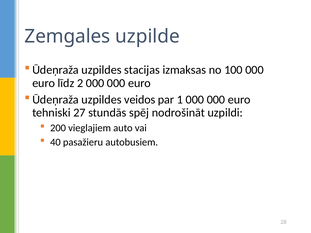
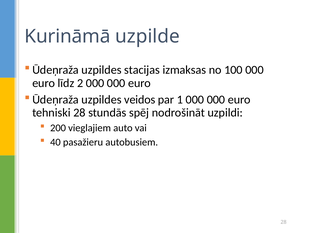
Zemgales: Zemgales -> Kurināmā (67, 36)
tehniski 27: 27 -> 28 (79, 113)
